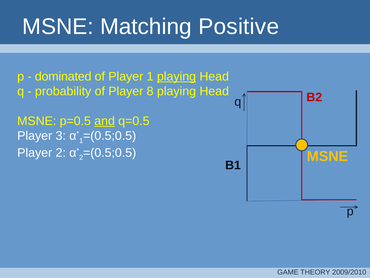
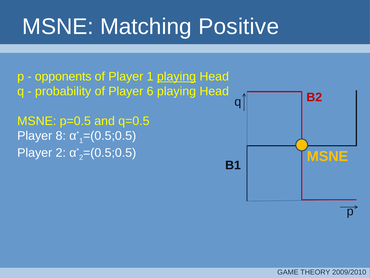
dominated: dominated -> opponents (63, 76)
8: 8 -> 6 (150, 91)
and underline: present -> none (105, 121)
3: 3 -> 8 (61, 136)
